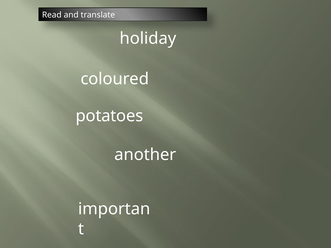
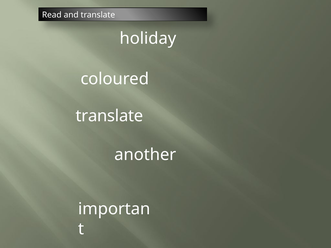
potatoes: potatoes -> translate (109, 116)
